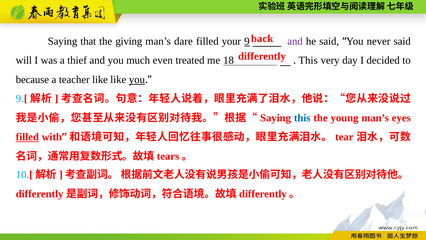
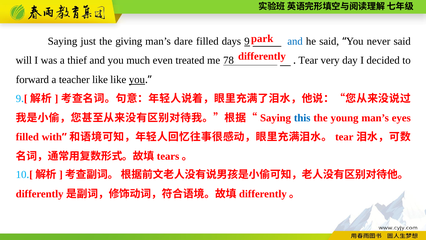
back: back -> park (262, 39)
that: that -> just (88, 41)
your: your -> days (231, 41)
and colour: purple -> blue (295, 41)
18: 18 -> 78 (229, 60)
This: This -> Tear (308, 60)
because: because -> forward (32, 80)
filled underline: present -> none (27, 137)
